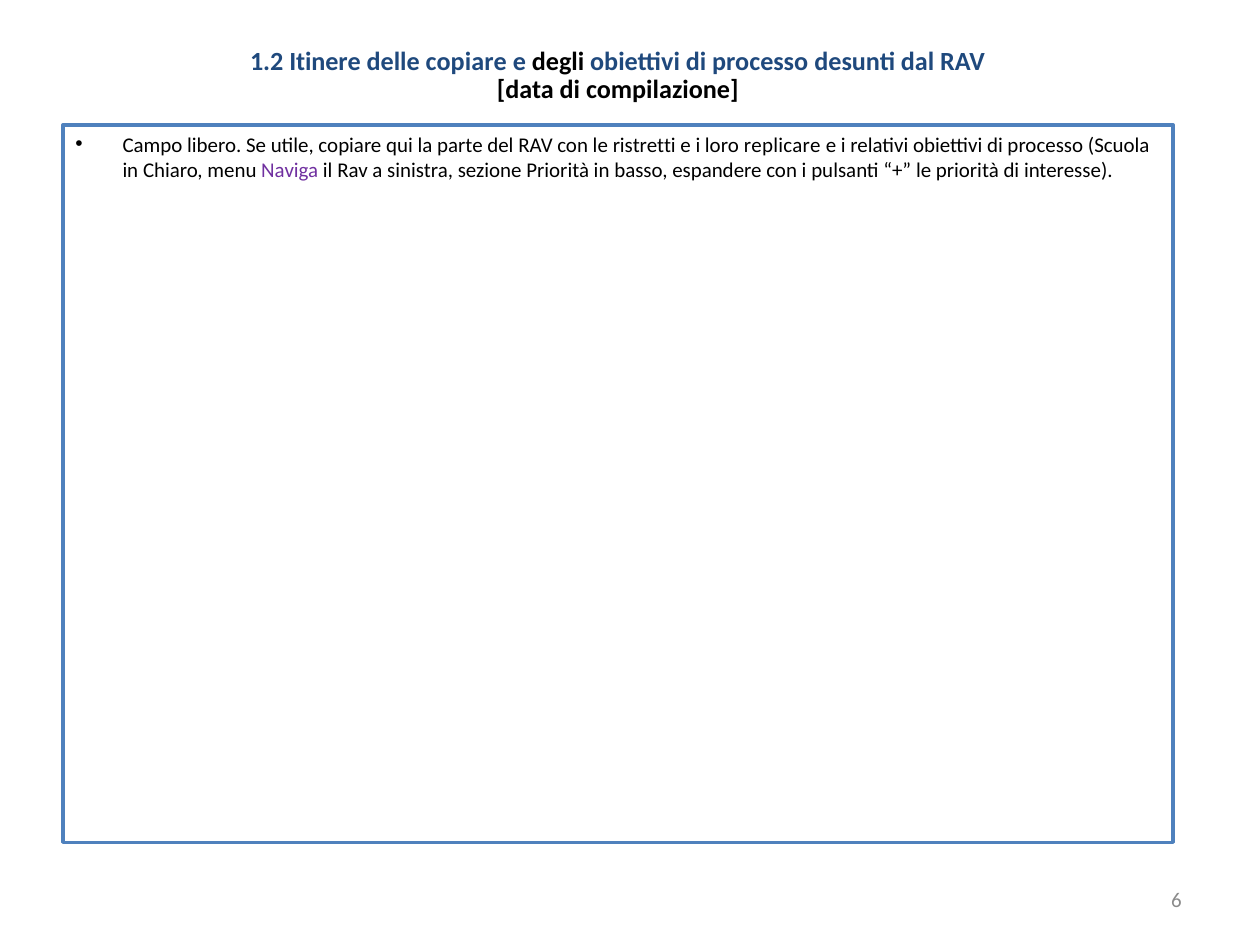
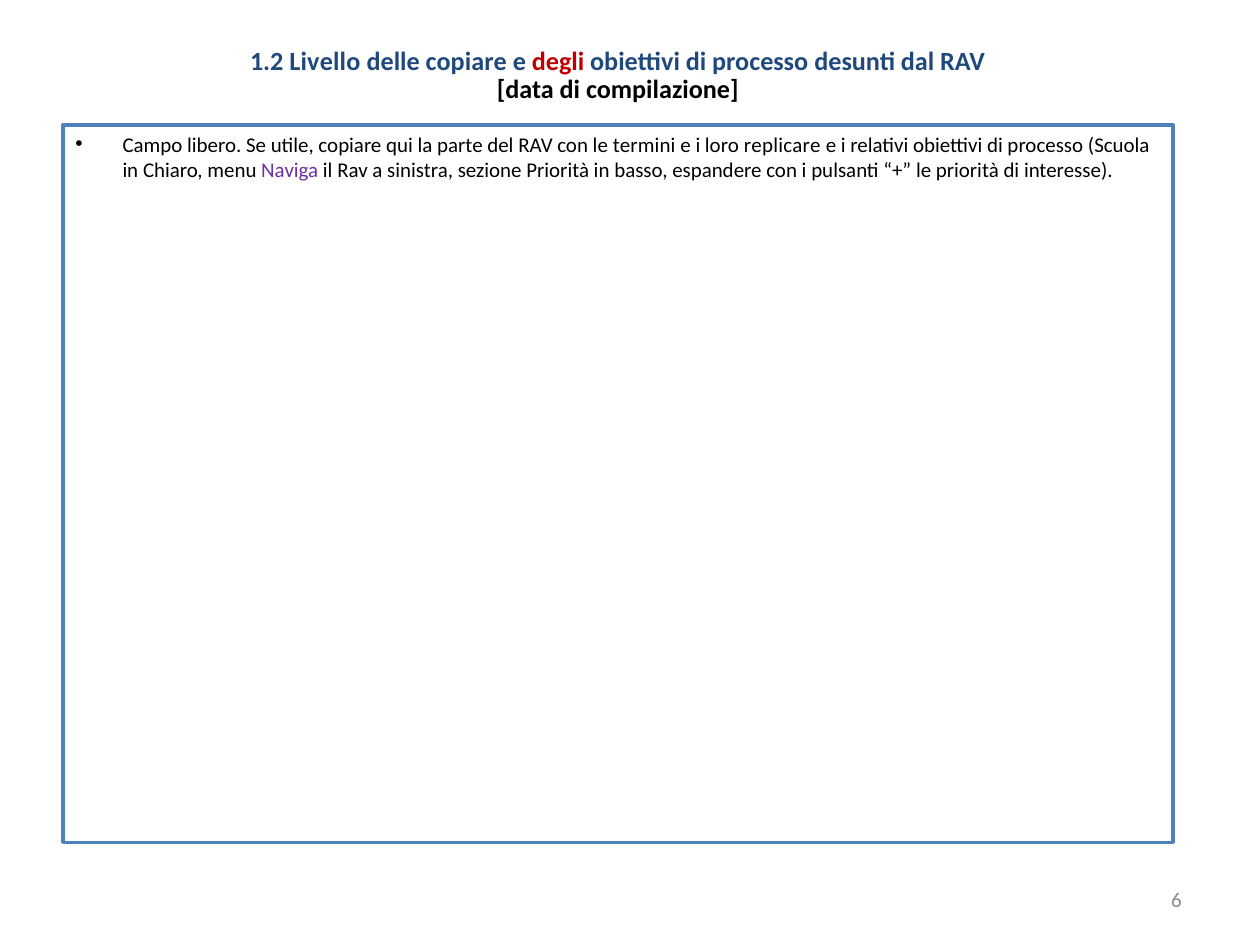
Itinere: Itinere -> Livello (325, 62)
degli colour: black -> red (558, 62)
ristretti: ristretti -> termini (644, 145)
